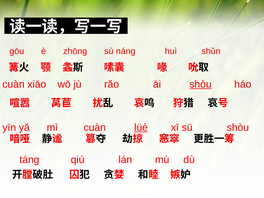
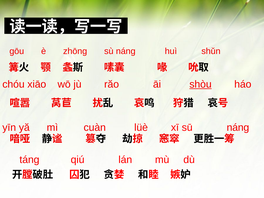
cuàn: cuàn -> chóu (13, 84)
lüè underline: present -> none (141, 128)
sū shòu: shòu -> náng (238, 128)
